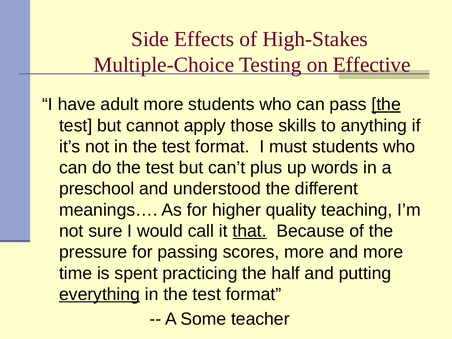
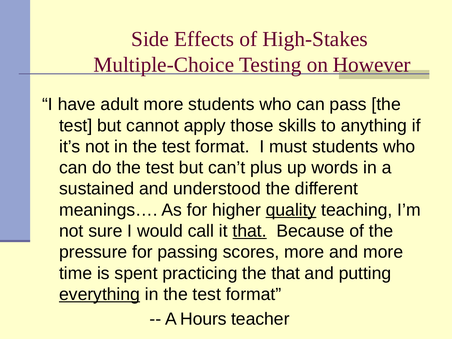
Effective: Effective -> However (372, 65)
the underline: present -> none (386, 104)
preschool: preschool -> sustained (97, 189)
quality underline: none -> present (291, 210)
the half: half -> that (286, 273)
Some: Some -> Hours (203, 319)
